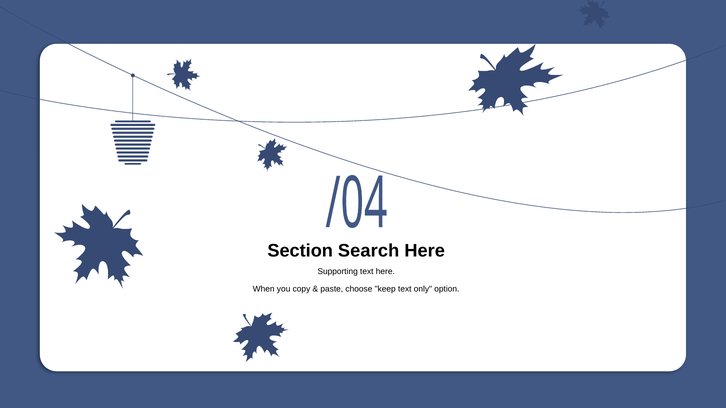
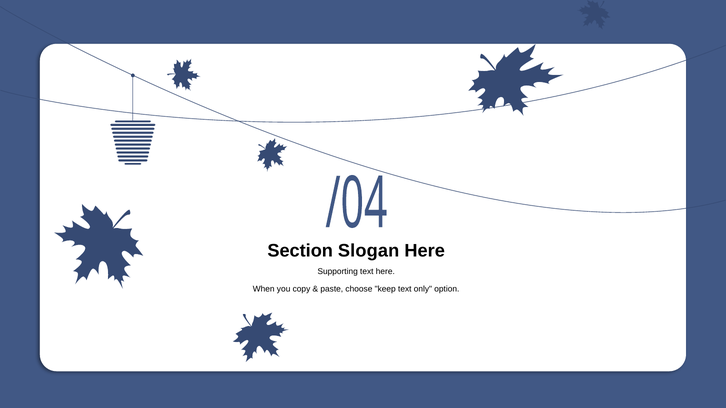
Search: Search -> Slogan (369, 251)
